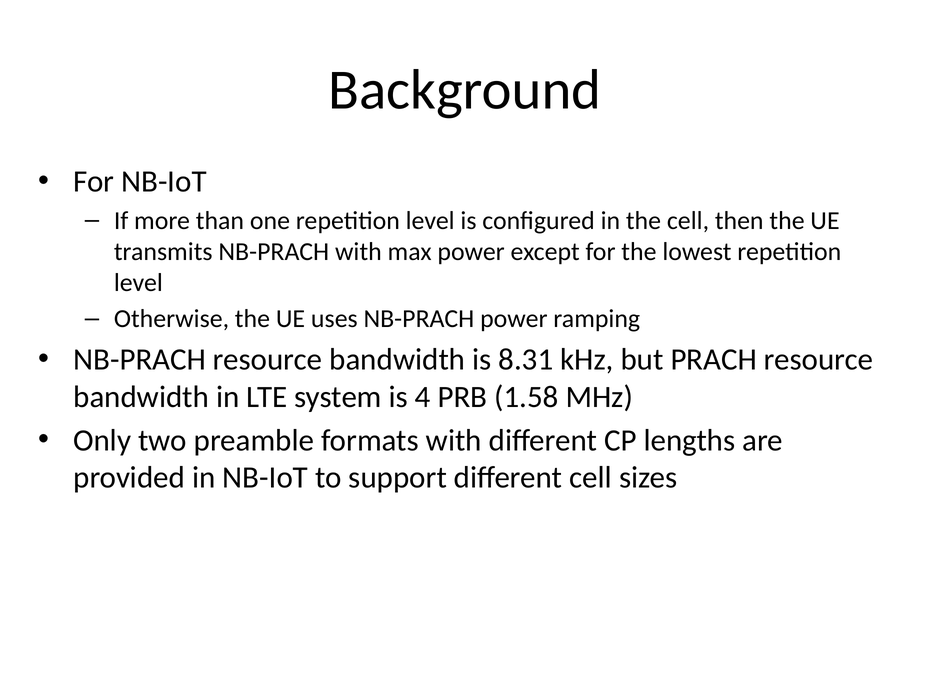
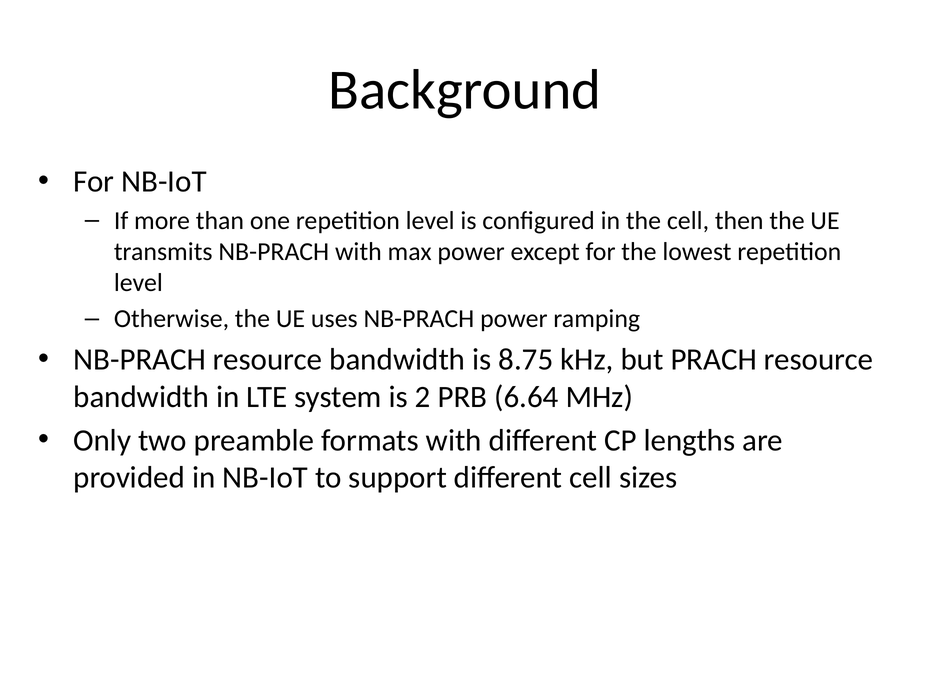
8.31: 8.31 -> 8.75 (526, 359)
4: 4 -> 2 (423, 397)
1.58: 1.58 -> 6.64 (526, 397)
